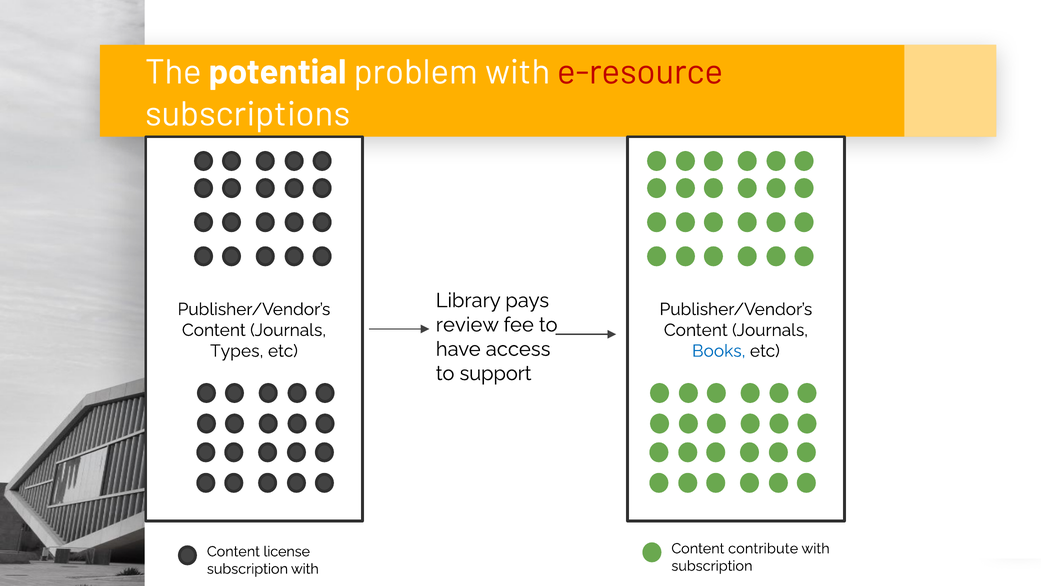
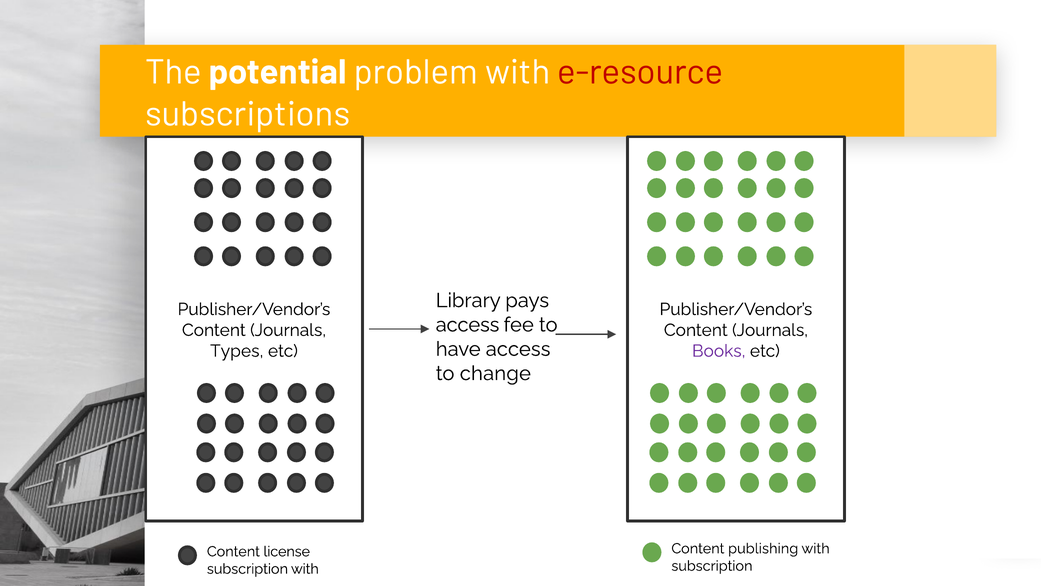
review: review -> access (468, 325)
Books colour: blue -> purple (719, 351)
support: support -> change (495, 373)
contribute: contribute -> publishing (763, 548)
